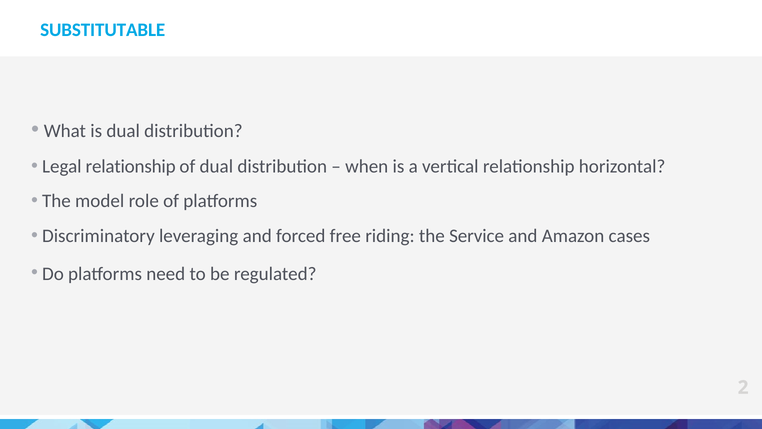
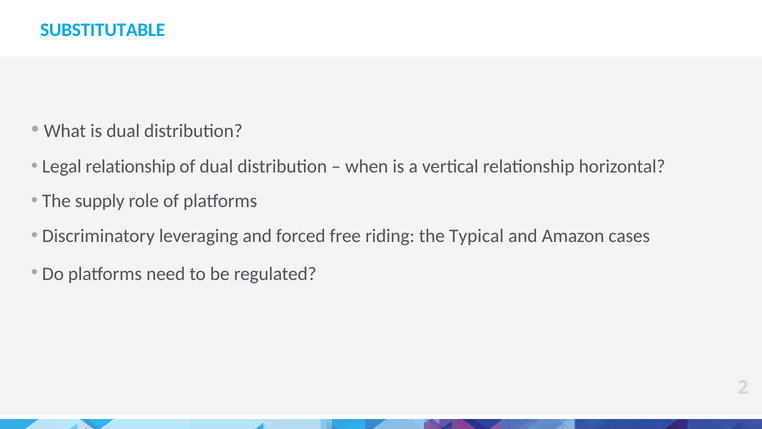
model: model -> supply (100, 201)
Service: Service -> Typical (476, 236)
